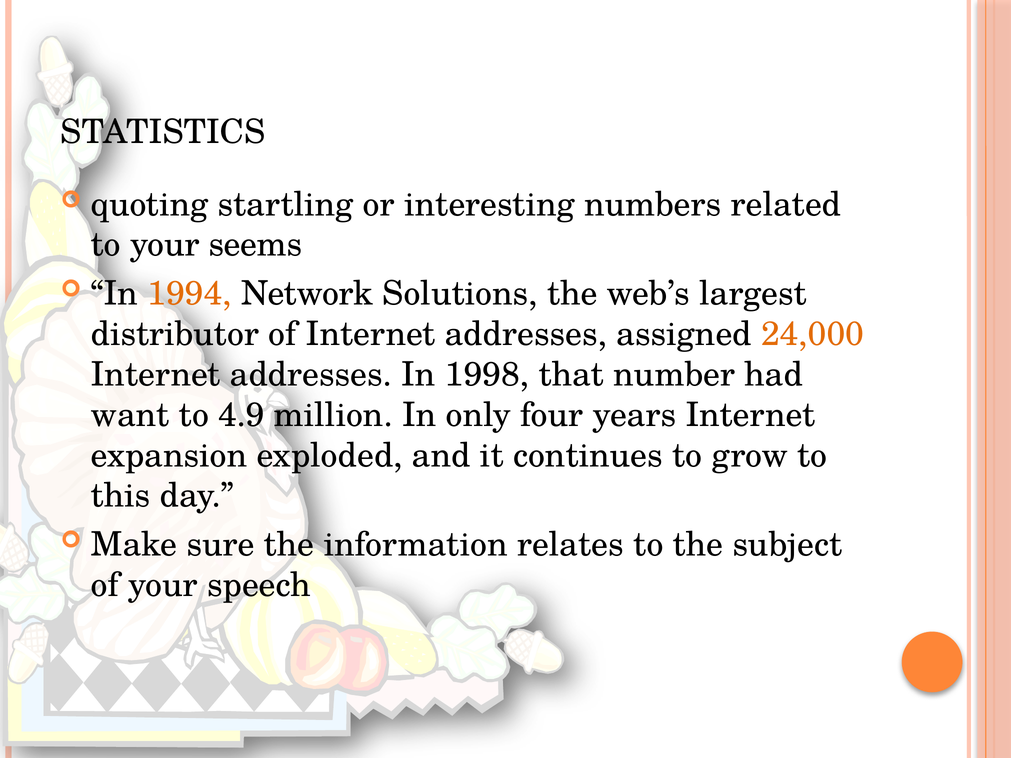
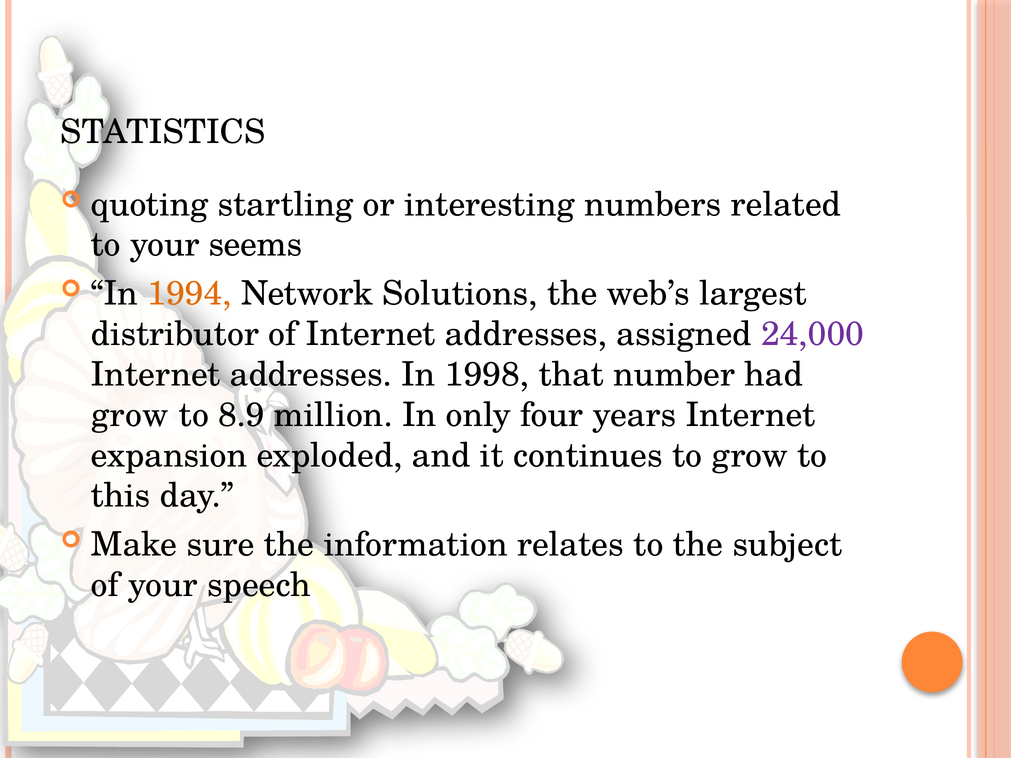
24,000 colour: orange -> purple (812, 334)
want: want -> grow (130, 415)
4.9: 4.9 -> 8.9 (241, 415)
